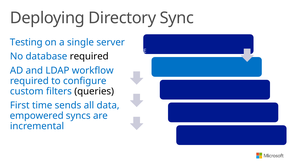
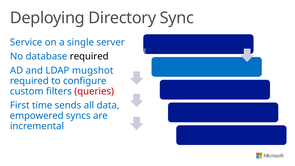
Testing: Testing -> Service (26, 42)
workflow: workflow -> mugshot (93, 70)
queries colour: black -> red (94, 91)
